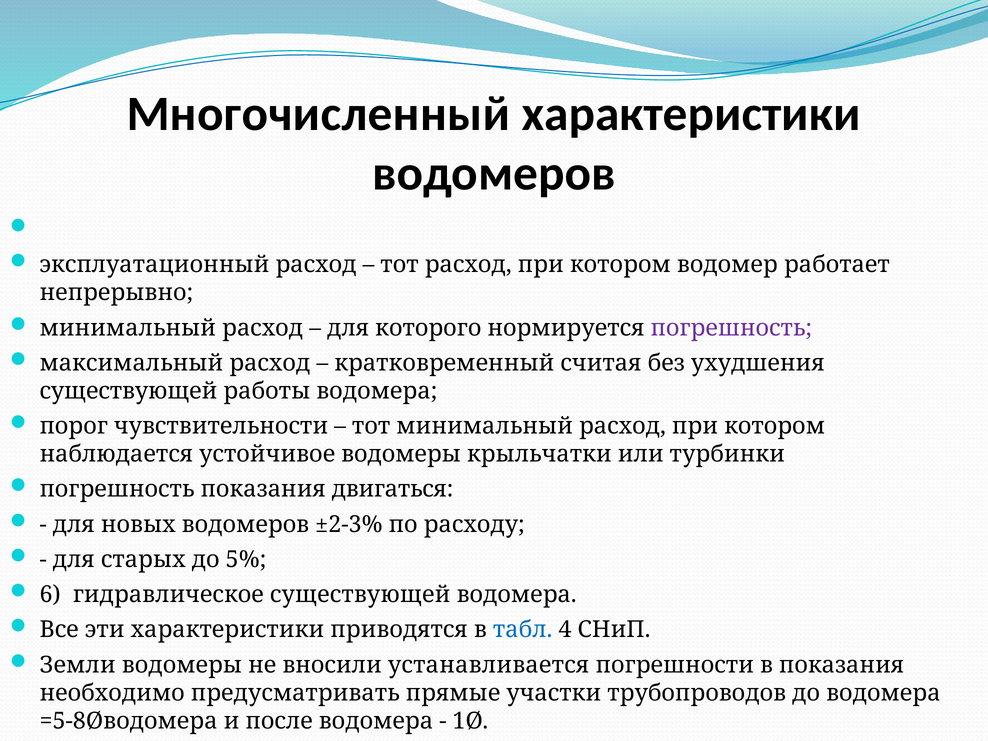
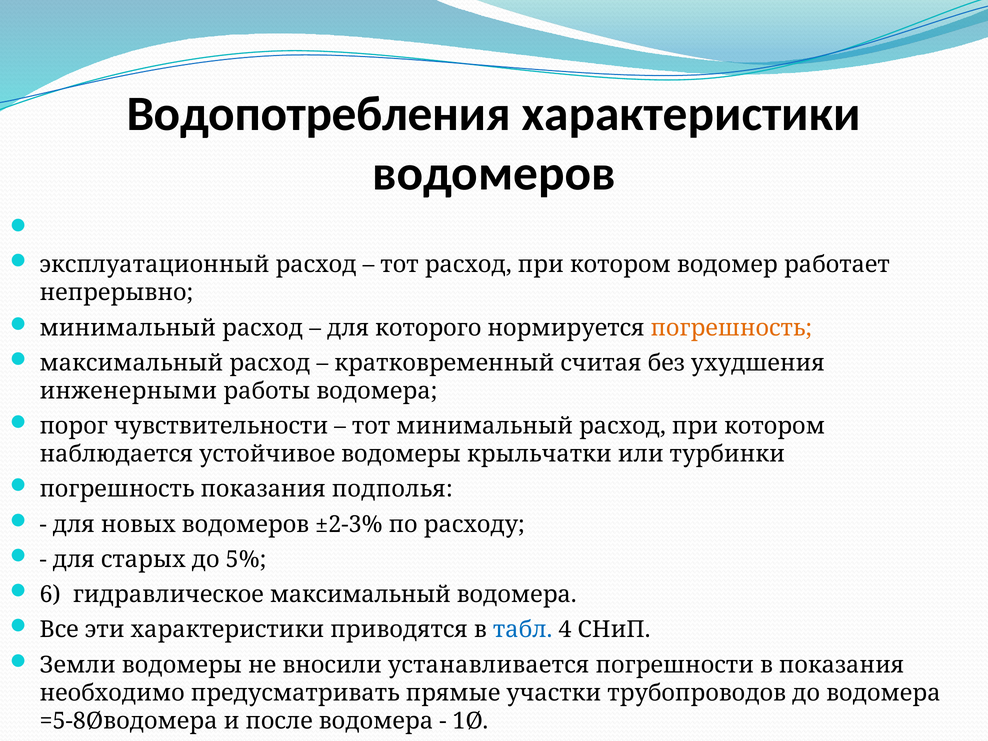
Многочисленный: Многочисленный -> Водопотребления (319, 114)
погрешность colour: purple -> orange (731, 328)
существующей: существующей -> инженерными (128, 391)
двигаться: двигаться -> подполья (392, 489)
гидравлическое существующей: существующей -> максимальный (360, 595)
